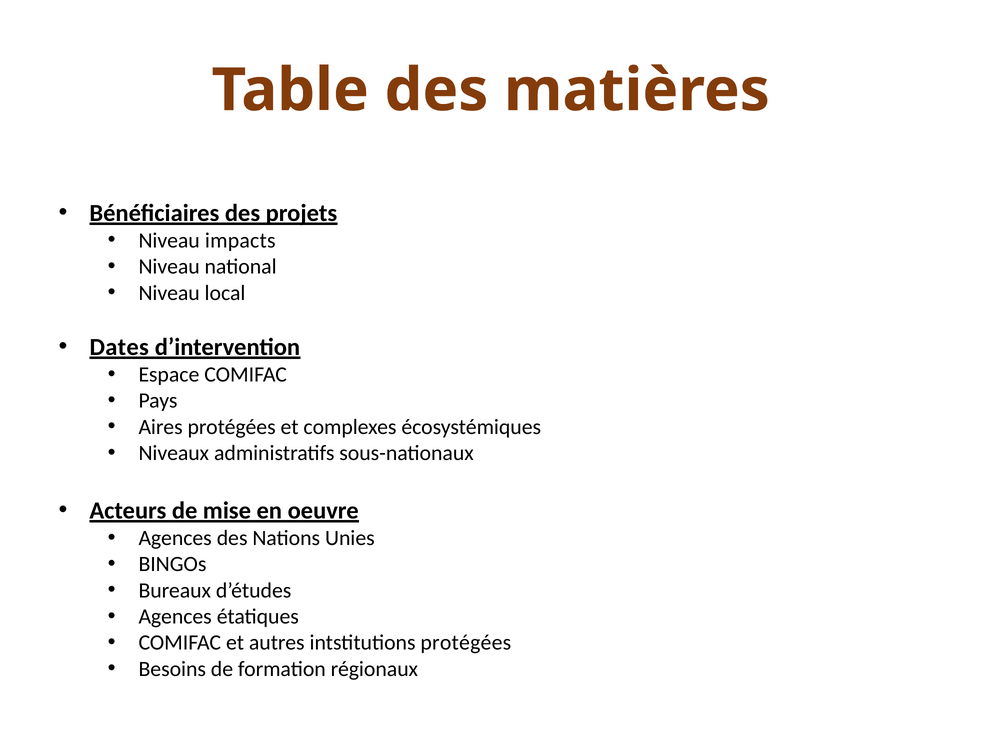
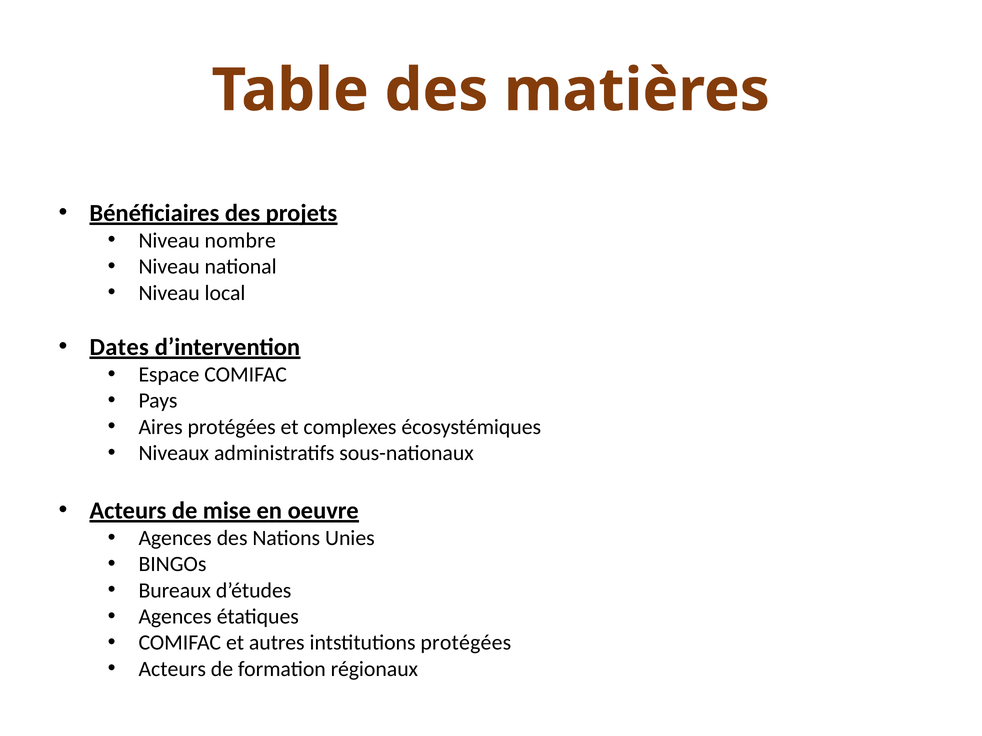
impacts: impacts -> nombre (240, 241)
Besoins: Besoins -> Acteurs (172, 669)
